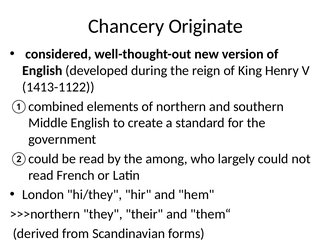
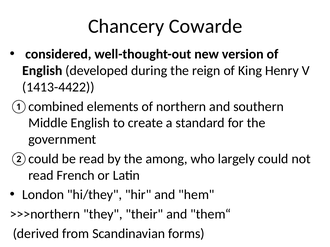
Originate: Originate -> Cowarde (206, 26)
1413-1122: 1413-1122 -> 1413-4422 (58, 87)
